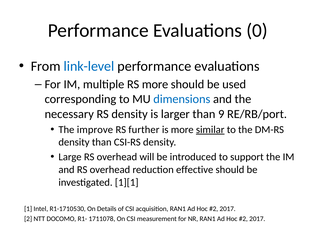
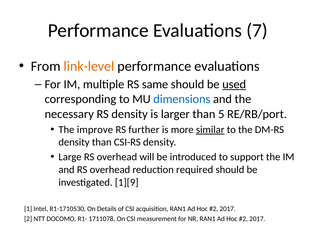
0: 0 -> 7 (257, 31)
link-level colour: blue -> orange (89, 66)
RS more: more -> same (155, 84)
used underline: none -> present (234, 84)
9: 9 -> 5 (221, 114)
effective: effective -> required (195, 170)
1][1: 1][1 -> 1][9 (127, 182)
